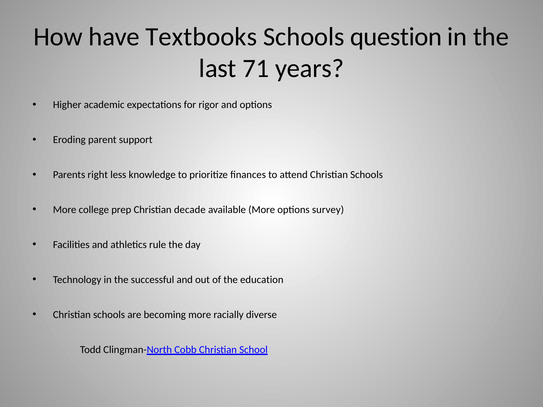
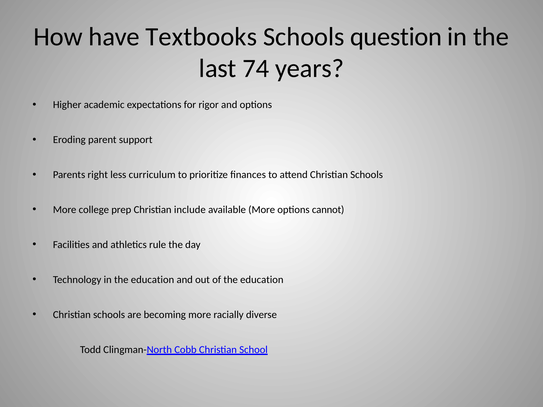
71: 71 -> 74 (256, 68)
knowledge: knowledge -> curriculum (152, 175)
decade: decade -> include (190, 210)
survey: survey -> cannot (328, 210)
in the successful: successful -> education (153, 280)
